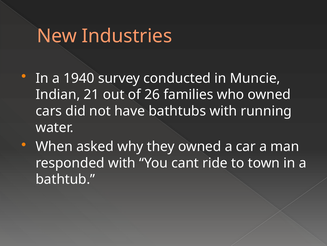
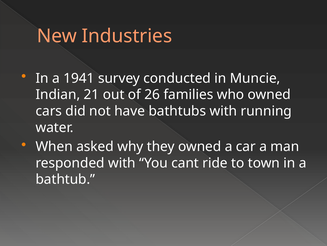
1940: 1940 -> 1941 (79, 78)
